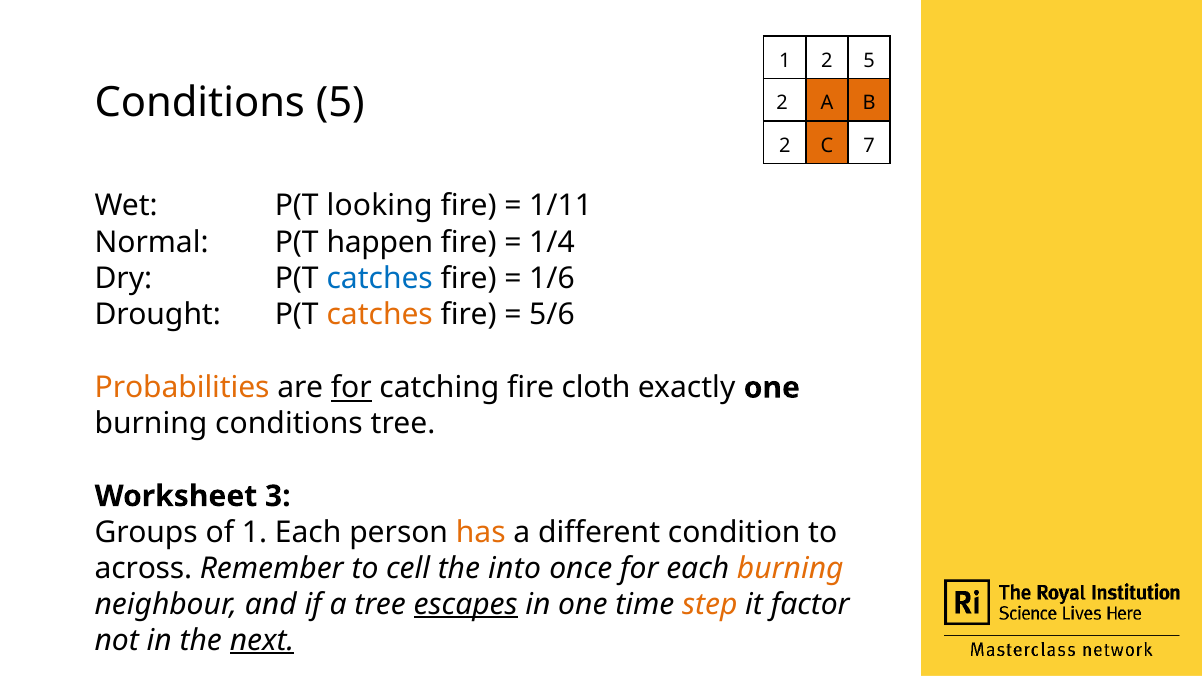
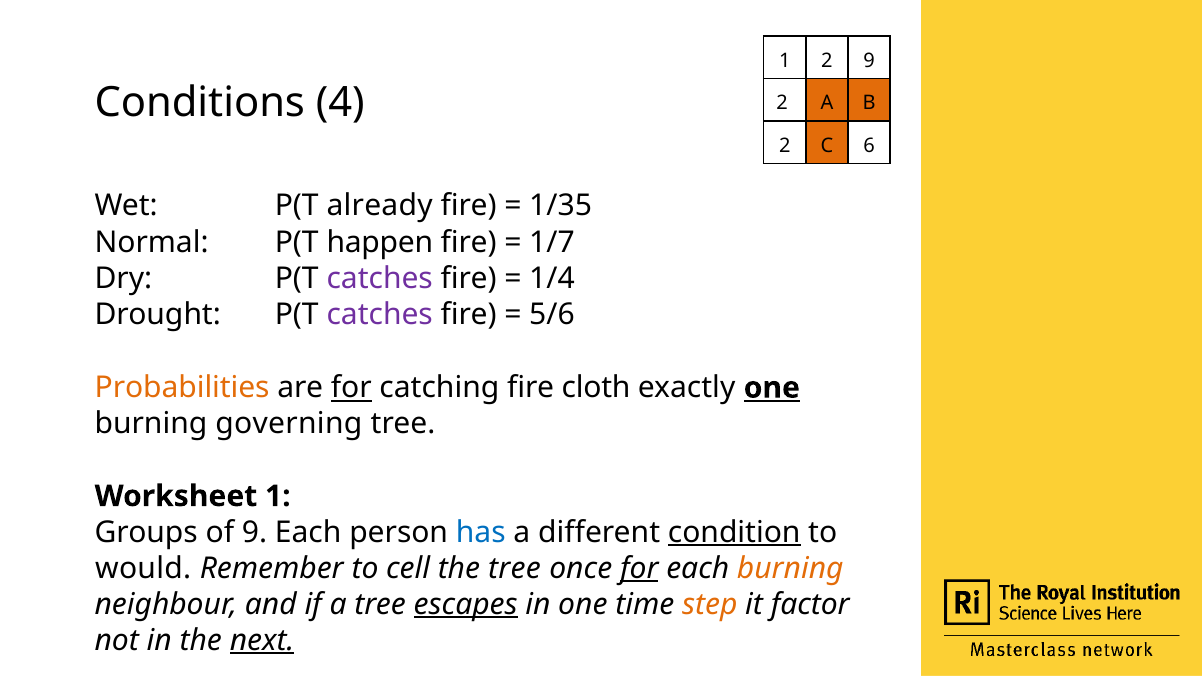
2 5: 5 -> 9 (869, 61)
Conditions 5: 5 -> 4 (340, 103)
7: 7 -> 6 (869, 146)
looking: looking -> already (380, 206)
1/11: 1/11 -> 1/35 (561, 206)
1/4: 1/4 -> 1/7 (552, 242)
catches colour: blue -> purple (380, 279)
1/6: 1/6 -> 1/4 (552, 279)
catches colour: orange -> purple (380, 315)
one underline: none -> present (772, 388)
burning conditions: conditions -> governing (289, 424)
Worksheet 3: 3 -> 1 (278, 496)
of 1: 1 -> 9 (255, 532)
has colour: orange -> blue (481, 532)
condition underline: none -> present (734, 532)
across: across -> would (143, 568)
the into: into -> tree (515, 568)
for underline: none -> present (639, 568)
